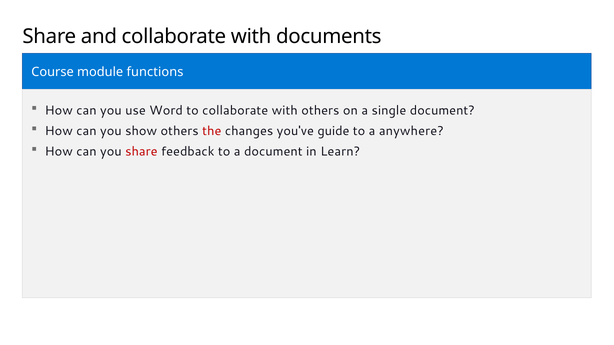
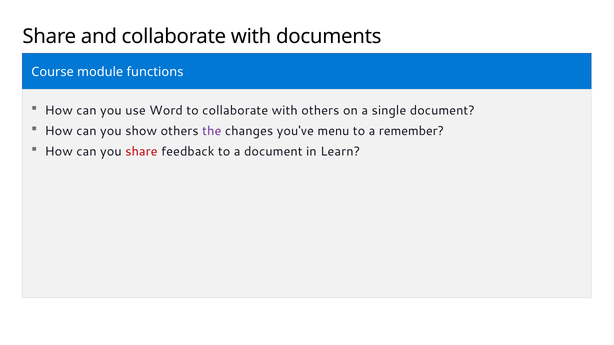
the colour: red -> purple (212, 131)
guide: guide -> menu (333, 131)
anywhere: anywhere -> remember (411, 131)
